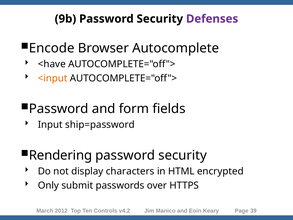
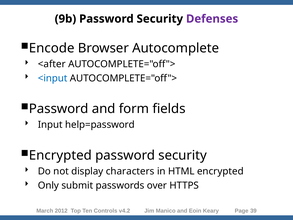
<have: <have -> <after (52, 64)
<input colour: orange -> blue (53, 78)
ship=password: ship=password -> help=password (100, 125)
Rendering: Rendering -> Encrypted (60, 155)
